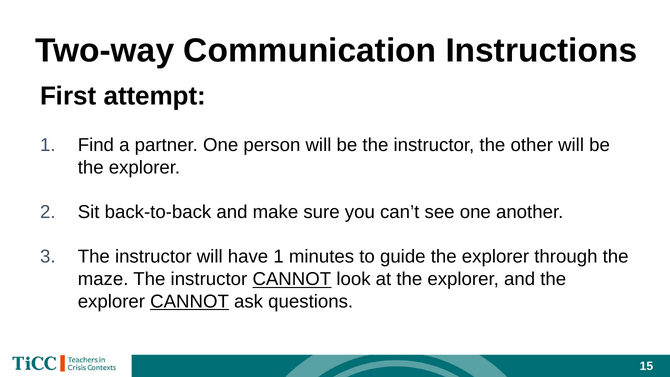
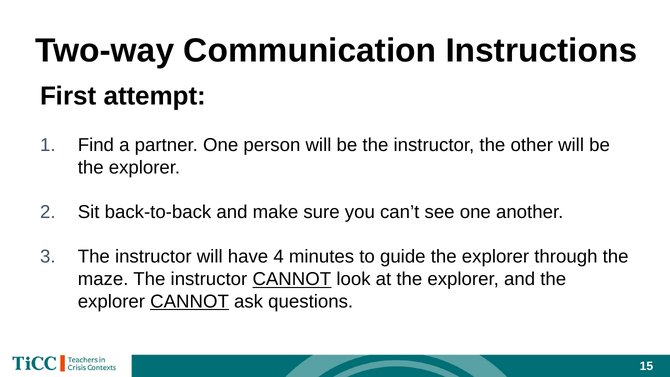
have 1: 1 -> 4 (279, 257)
